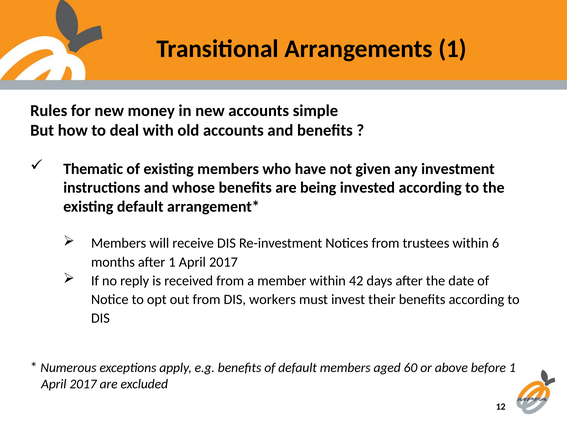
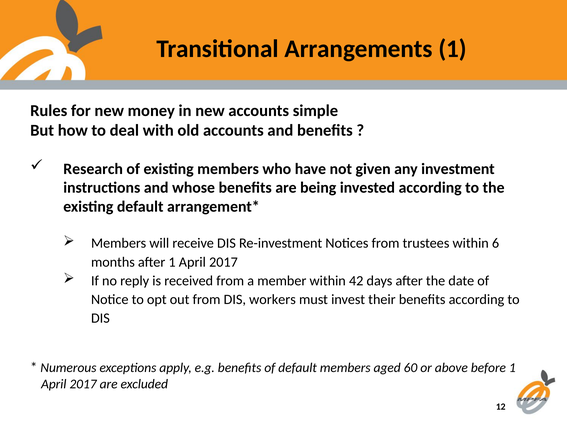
Thematic: Thematic -> Research (93, 169)
